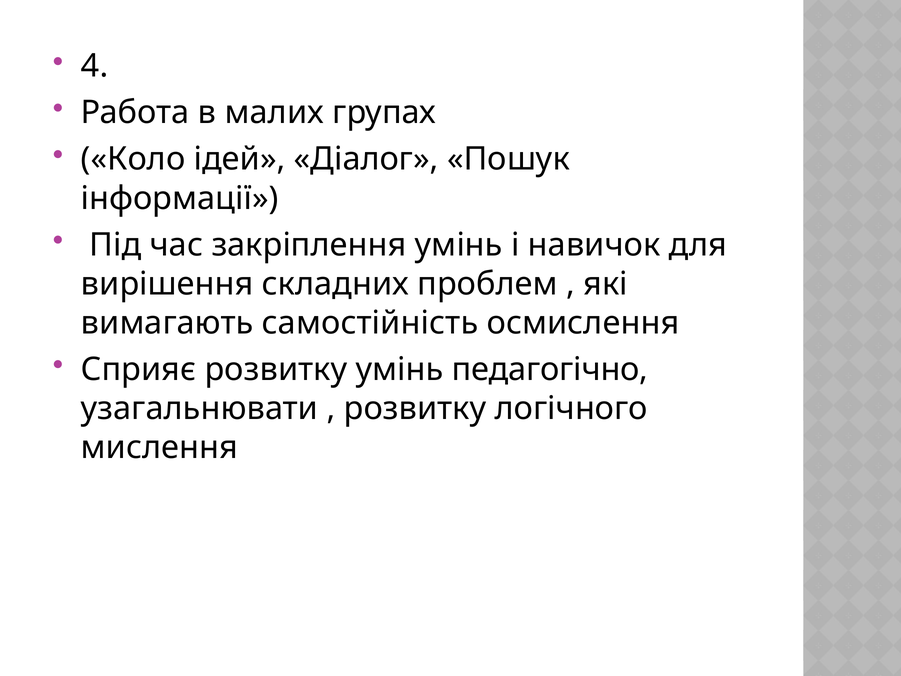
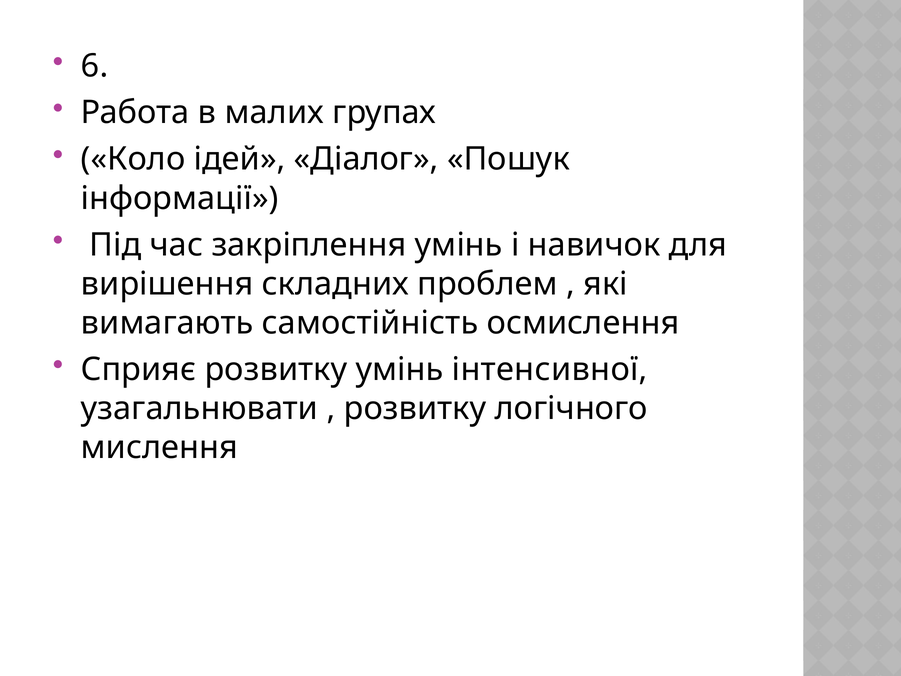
4: 4 -> 6 (95, 66)
педагогічно: педагогічно -> інтенсивної (550, 369)
